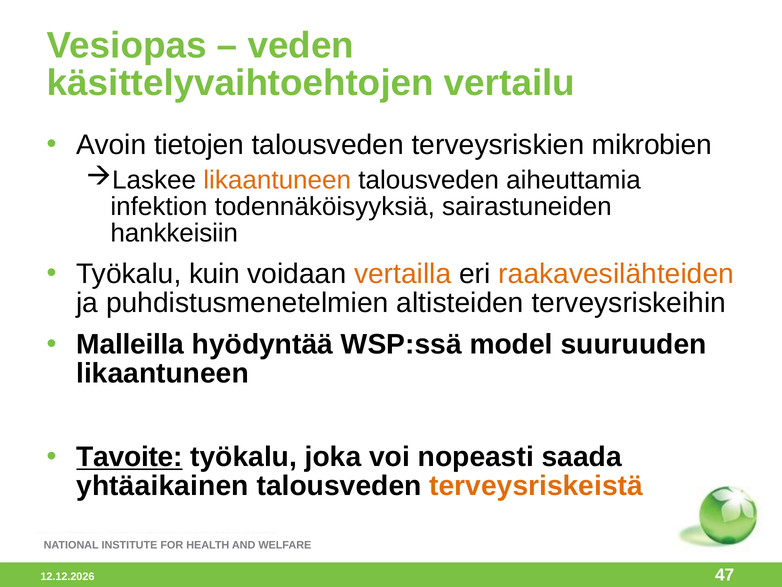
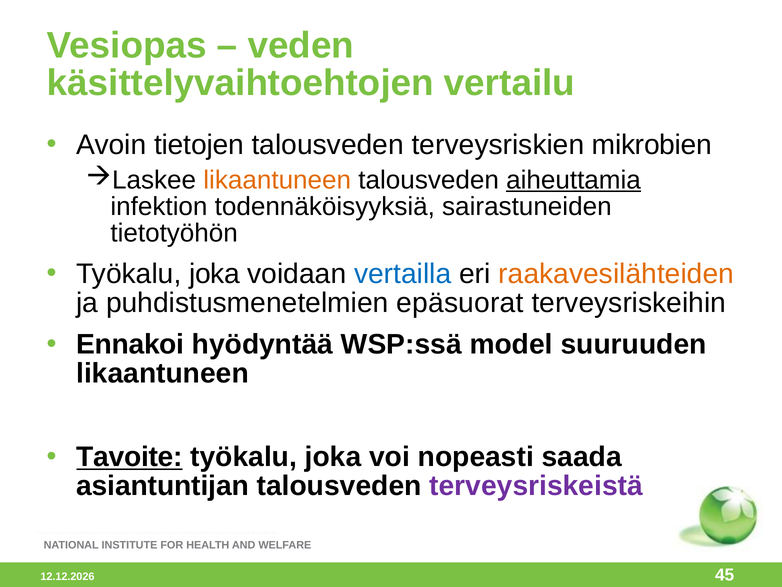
aiheuttamia underline: none -> present (573, 180)
hankkeisiin: hankkeisiin -> tietotyöhön (174, 233)
kuin: kuin -> joka (215, 274)
vertailla colour: orange -> blue (403, 274)
altisteiden: altisteiden -> epäsuorat (460, 303)
Malleilla: Malleilla -> Ennakoi (130, 344)
yhtäaikainen: yhtäaikainen -> asiantuntijan (163, 486)
terveysriskeistä colour: orange -> purple (536, 486)
47: 47 -> 45 (725, 575)
